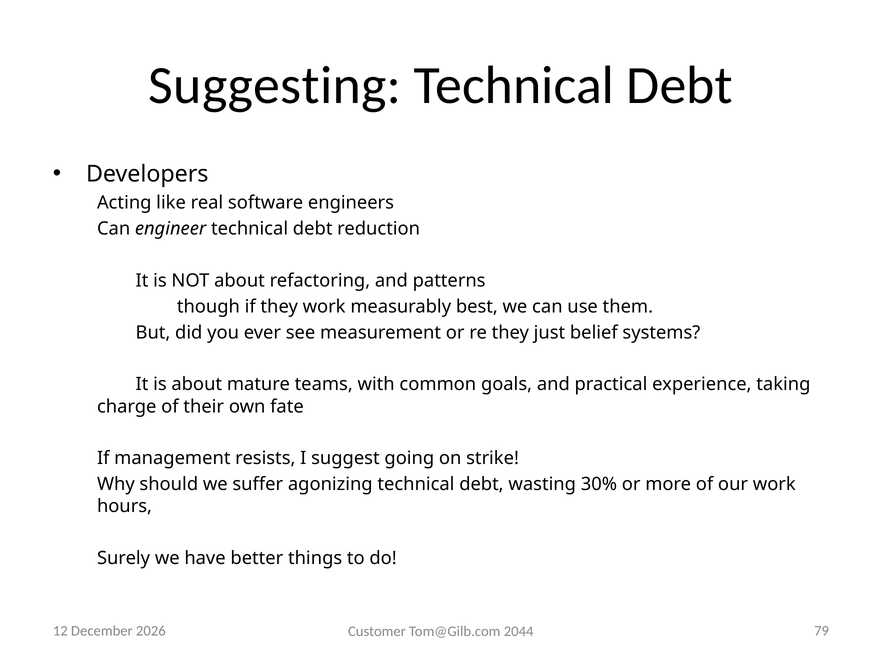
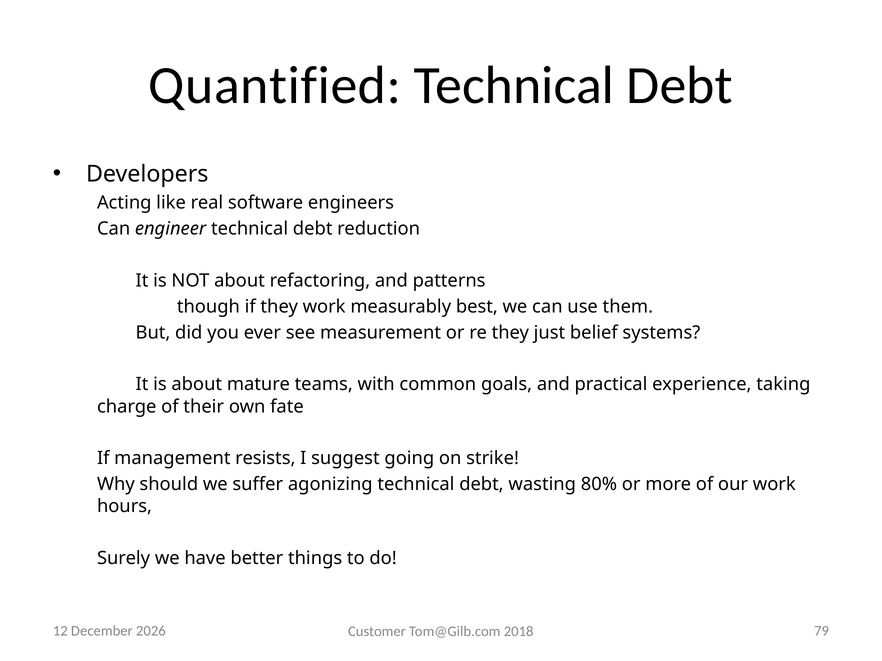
Suggesting: Suggesting -> Quantified (275, 85)
30%: 30% -> 80% (599, 485)
2044: 2044 -> 2018 (519, 632)
